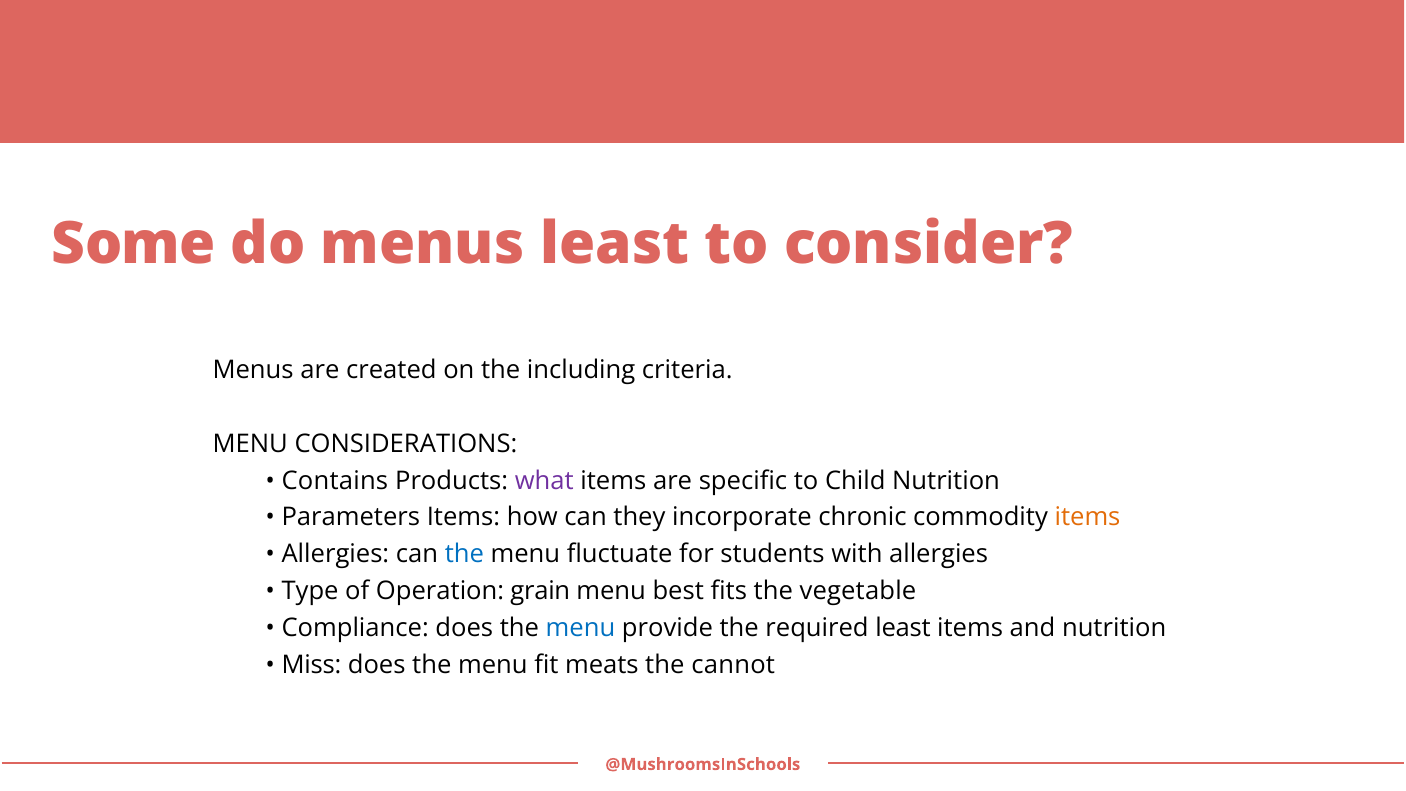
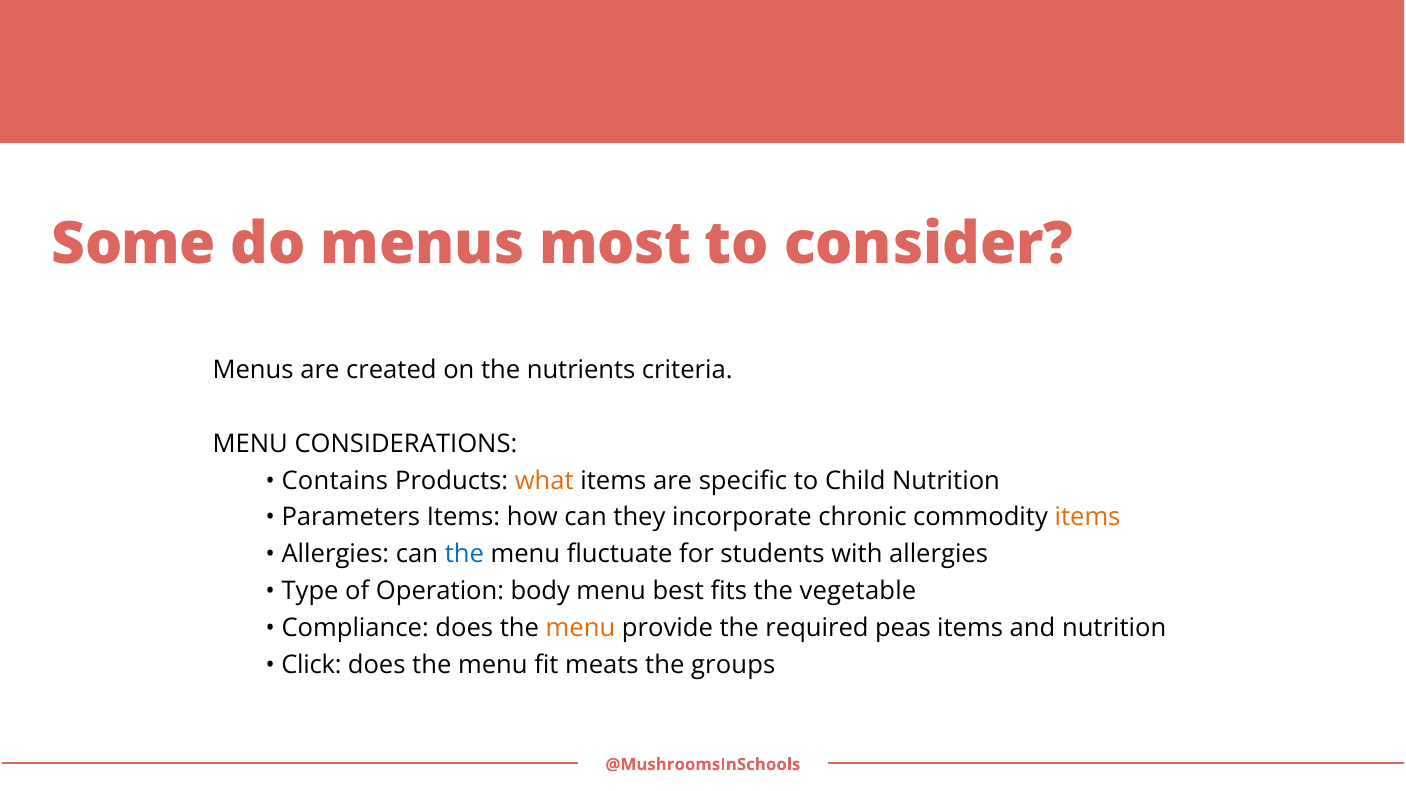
menus least: least -> most (615, 244)
including: including -> nutrients (581, 370)
what colour: purple -> orange (544, 481)
grain: grain -> body (540, 591)
menu colour: blue -> orange (580, 628)
required least: least -> peas (903, 628)
Miss: Miss -> Click (311, 665)
cannot: cannot -> groups (733, 665)
